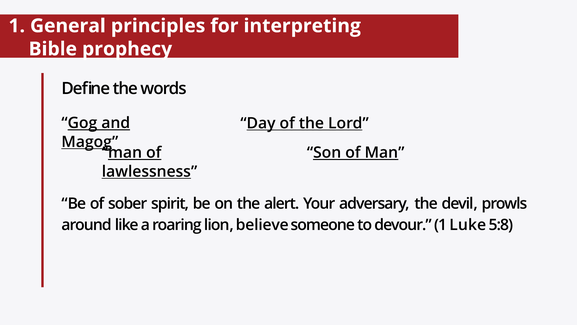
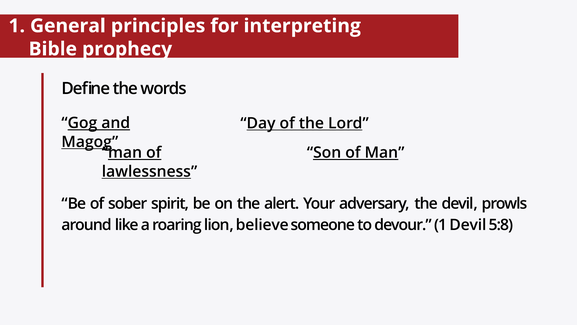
1 Luke: Luke -> Devil (468, 225)
